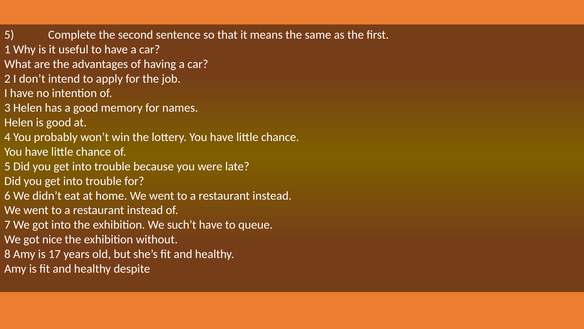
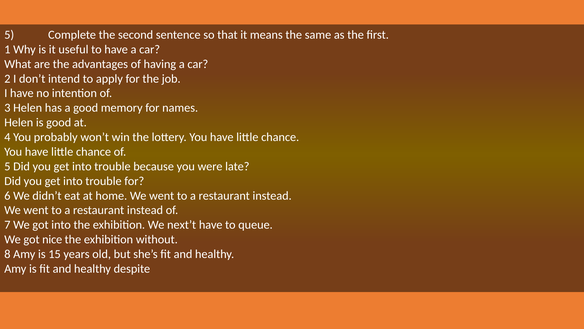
such’t: such’t -> next’t (182, 225)
17: 17 -> 15 (55, 254)
